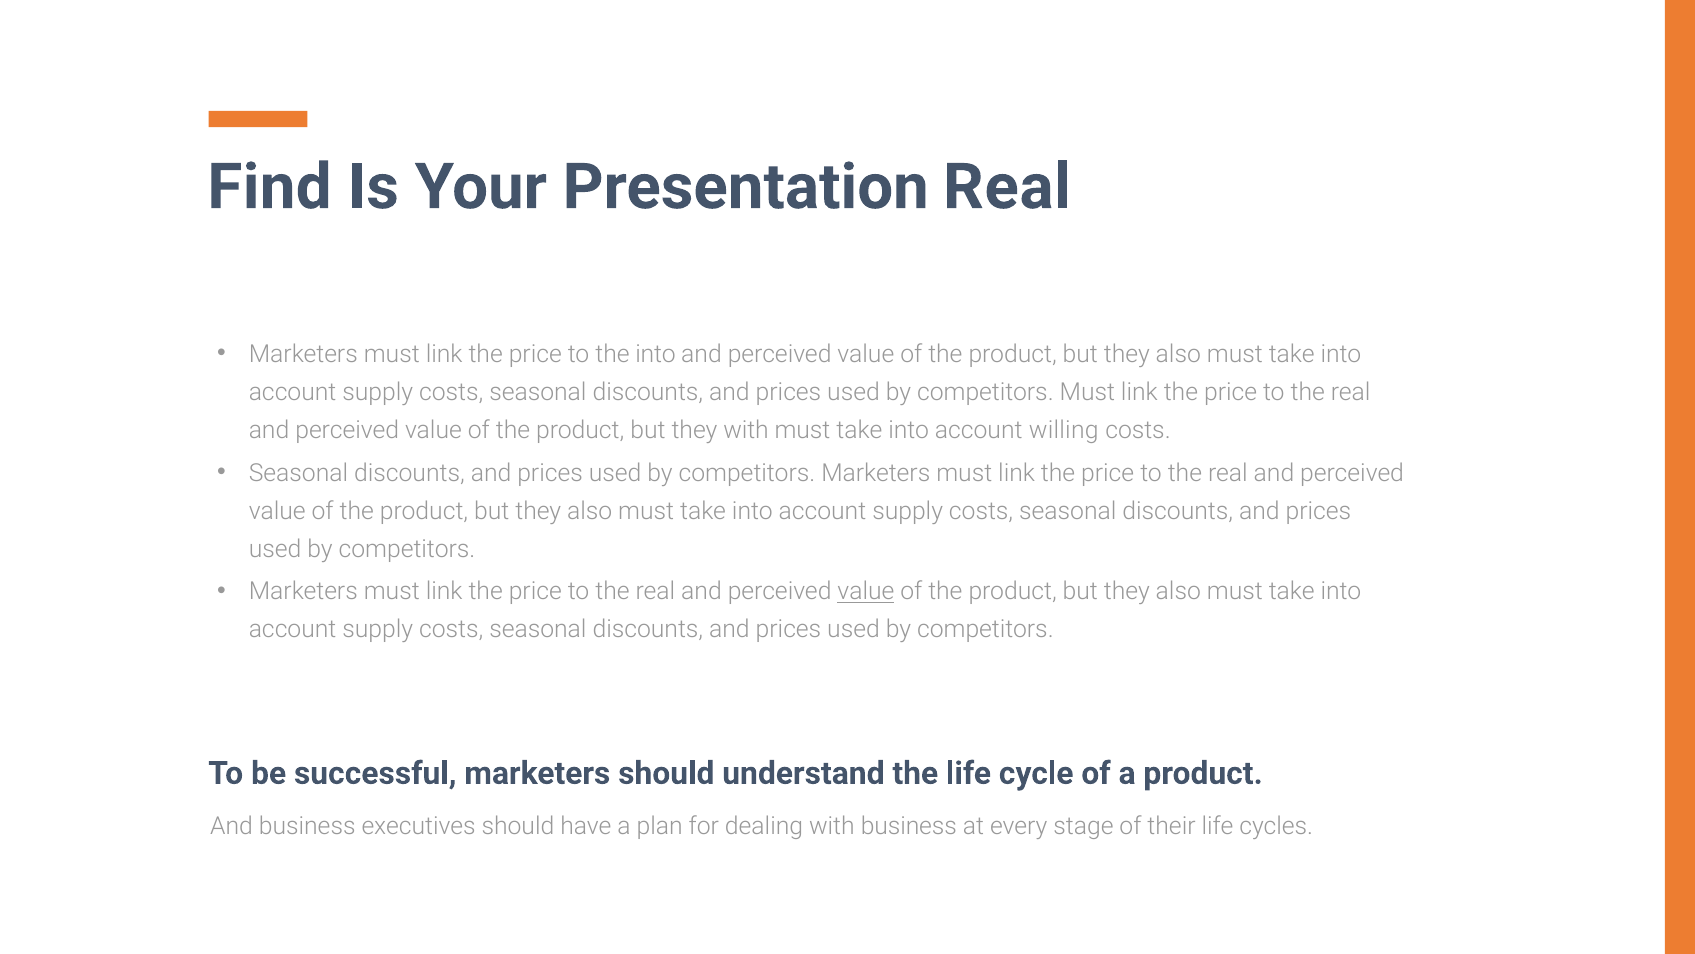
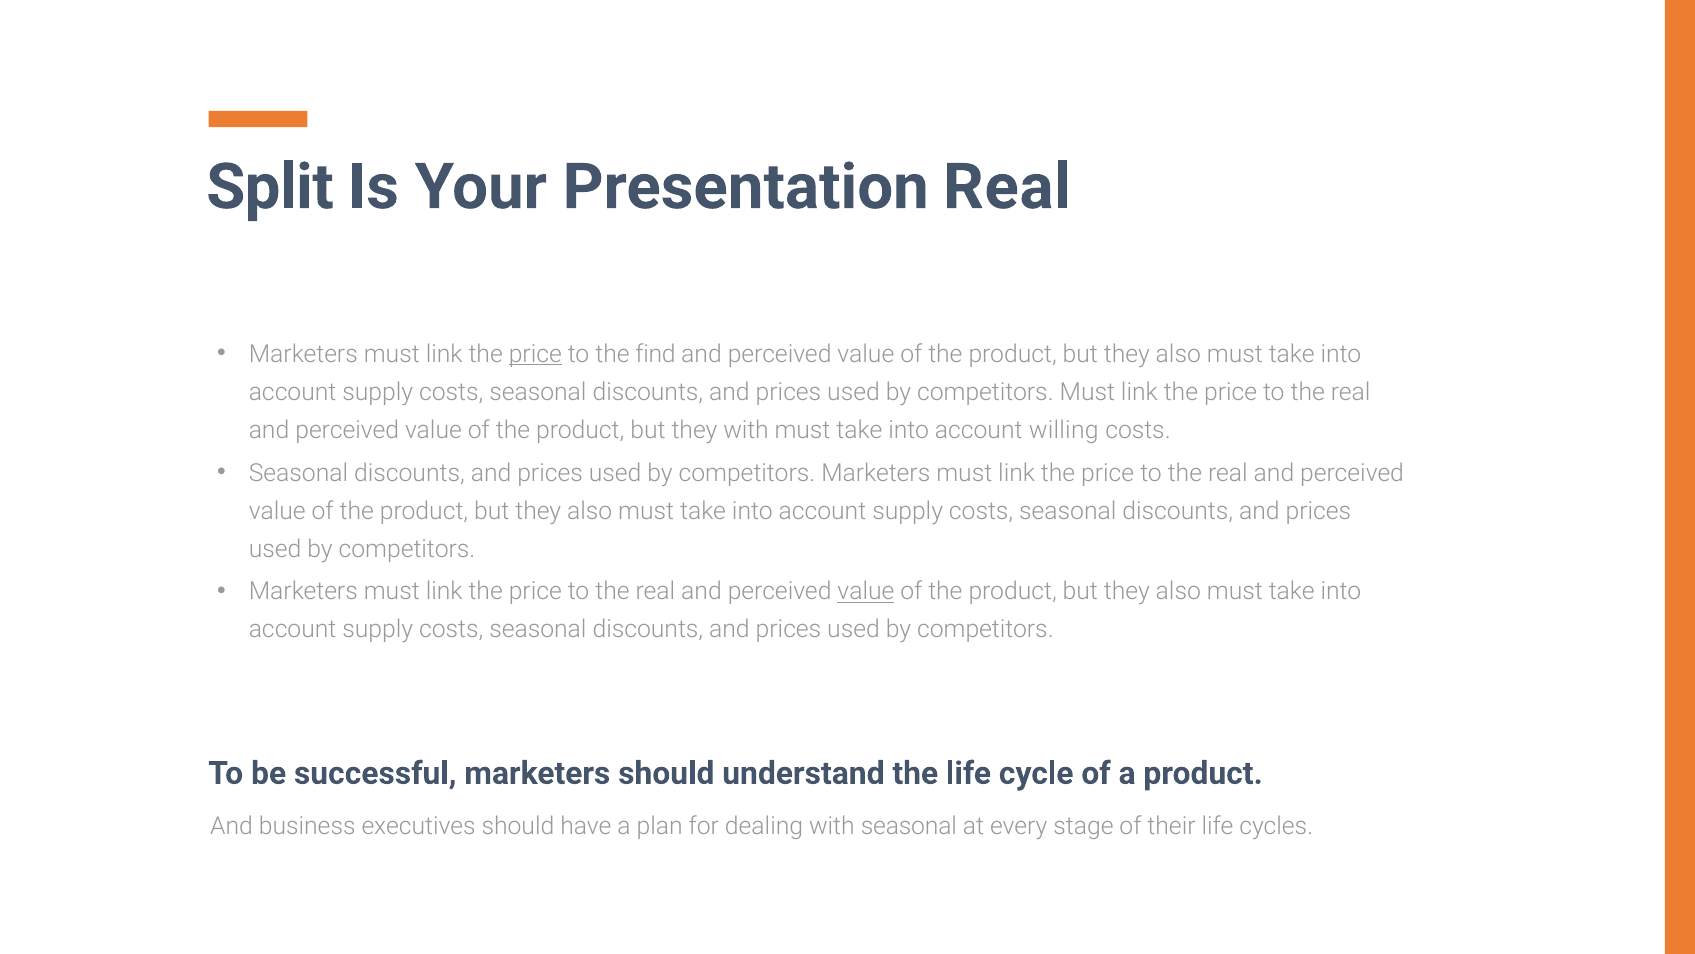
Find: Find -> Split (270, 187)
price underline: none -> present (535, 354)
the into: into -> find (656, 354)
with business: business -> seasonal (909, 826)
